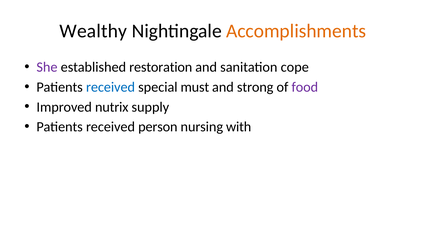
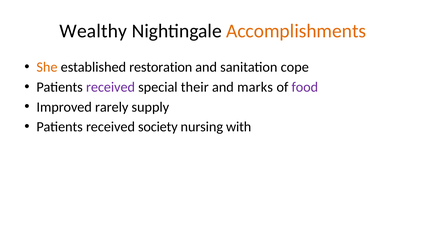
She colour: purple -> orange (47, 67)
received colour: blue -> purple (111, 87)
must: must -> their (195, 87)
strong: strong -> marks (255, 87)
nutrix: nutrix -> rarely (112, 107)
person: person -> society (158, 127)
